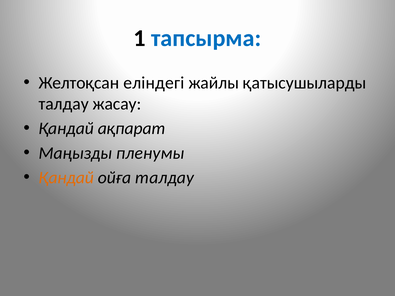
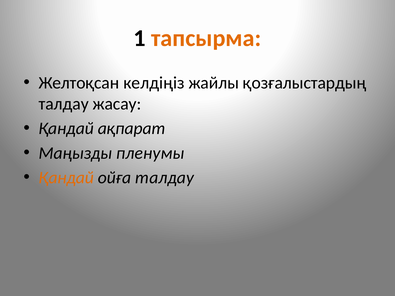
тапсырма colour: blue -> orange (206, 38)
еліндегі: еліндегі -> келдіңіз (154, 83)
қатысушыларды: қатысушыларды -> қозғалыстардың (305, 83)
